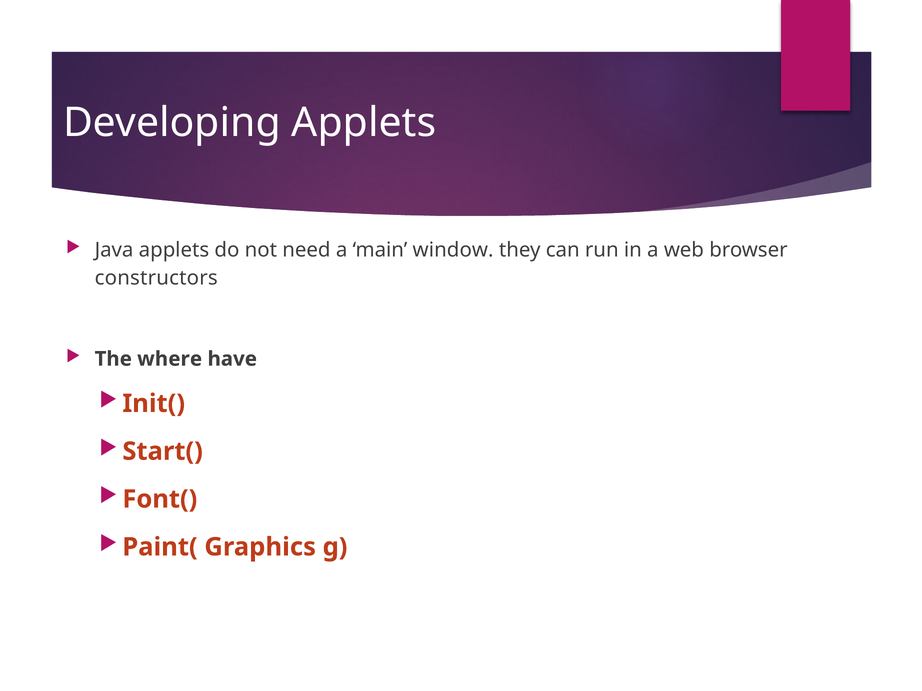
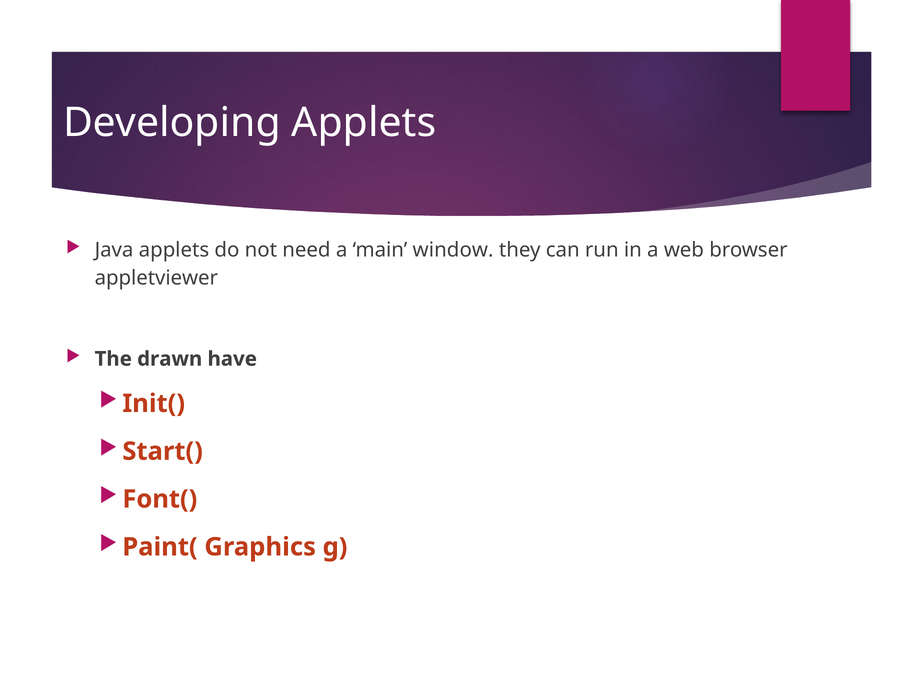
constructors: constructors -> appletviewer (156, 278)
where: where -> drawn (170, 359)
